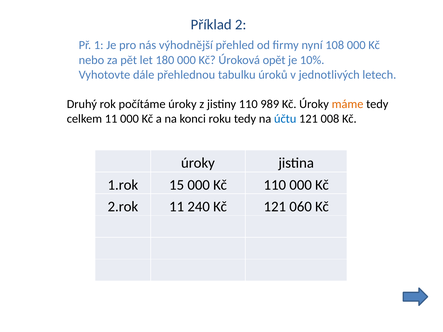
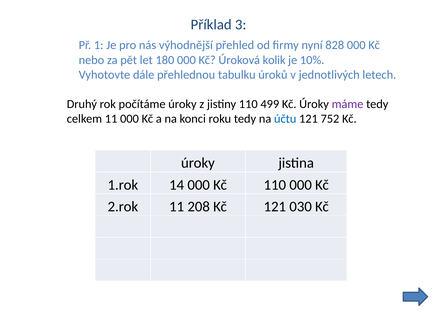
2: 2 -> 3 (241, 25)
108: 108 -> 828 (335, 45)
opět: opět -> kolik (274, 60)
989: 989 -> 499 (270, 104)
máme colour: orange -> purple (348, 104)
008: 008 -> 752 (330, 119)
15: 15 -> 14 (177, 185)
240: 240 -> 208 (199, 207)
060: 060 -> 030 (301, 207)
